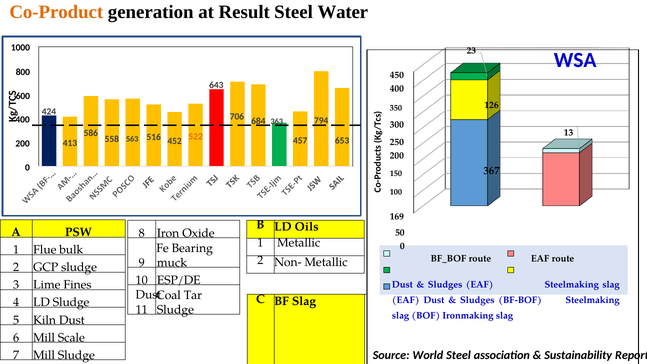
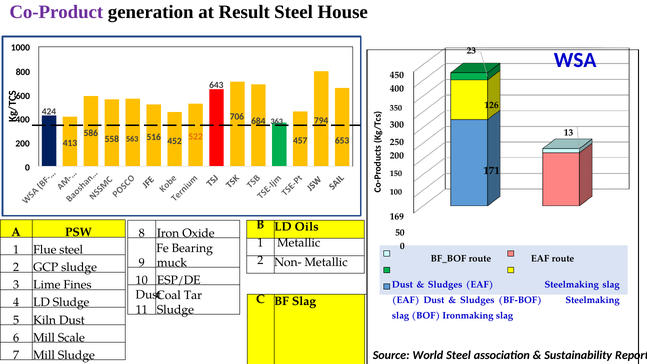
Co-Product colour: orange -> purple (56, 12)
Water: Water -> House (343, 12)
367: 367 -> 171 (492, 170)
Flue bulk: bulk -> steel (71, 250)
